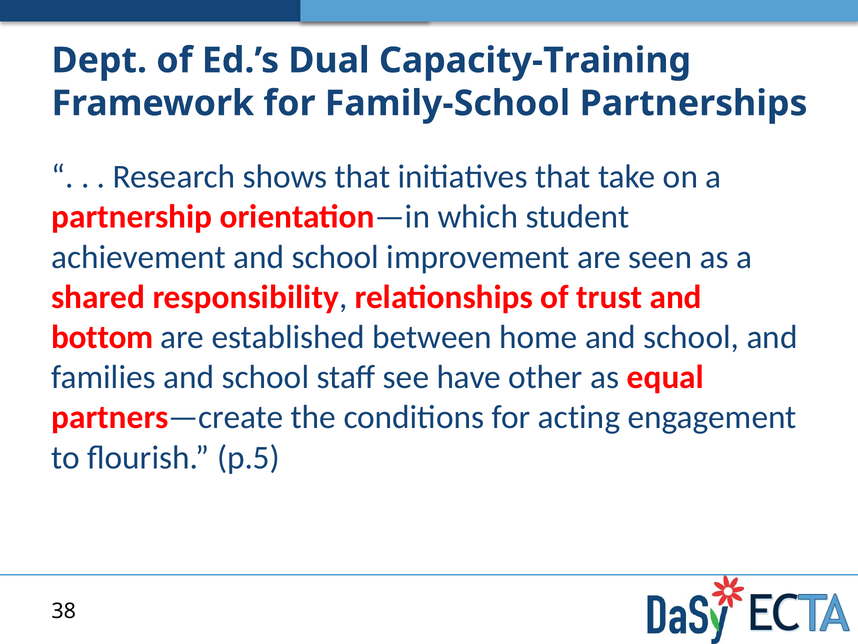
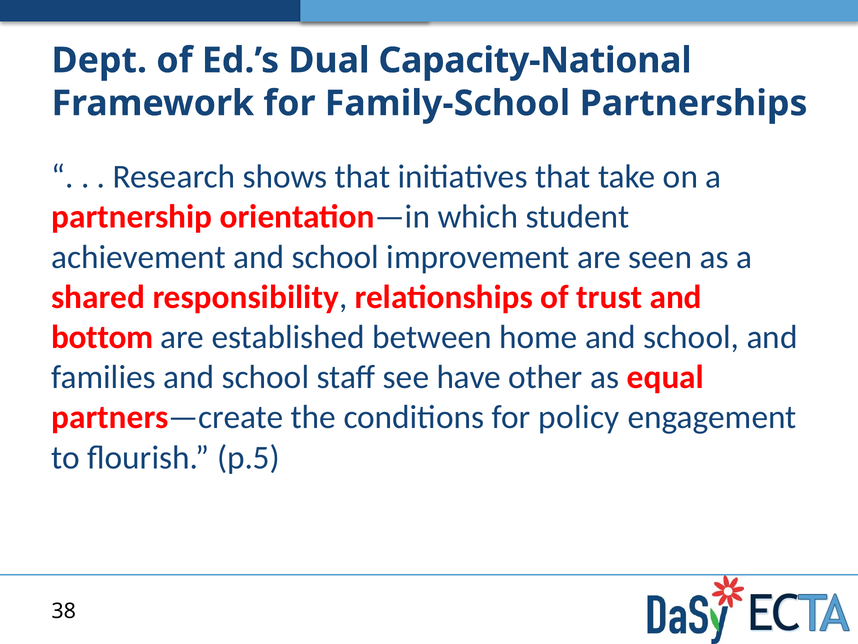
Capacity-Training: Capacity-Training -> Capacity-National (535, 60)
acting: acting -> policy (579, 417)
